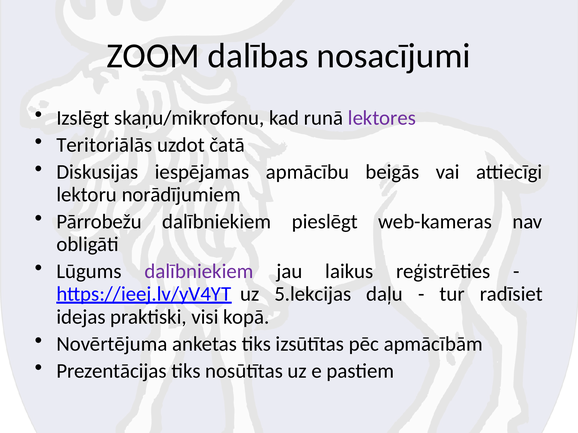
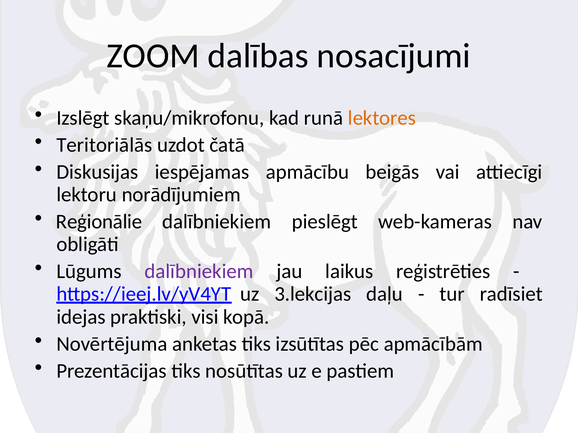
lektores colour: purple -> orange (382, 118)
Pārrobežu: Pārrobežu -> Reģionālie (99, 222)
5.lekcijas: 5.lekcijas -> 3.lekcijas (313, 294)
